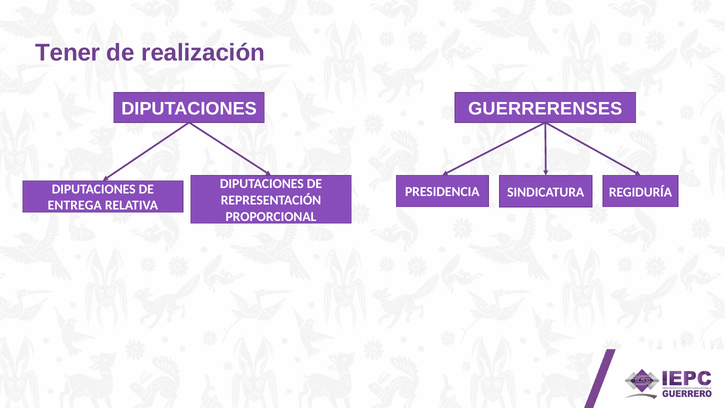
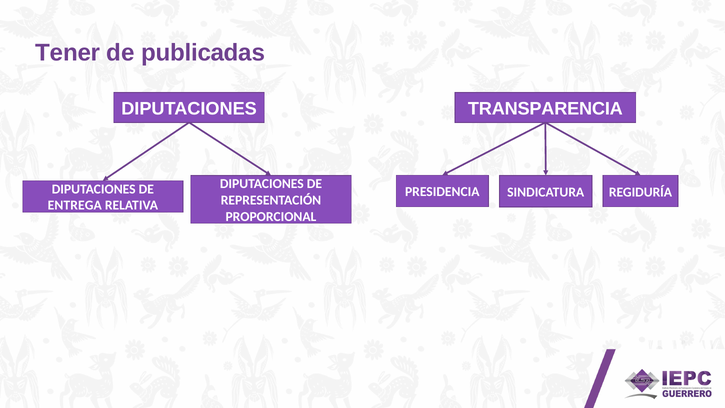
realización: realización -> publicadas (203, 53)
GUERRERENSES: GUERRERENSES -> TRANSPARENCIA (545, 109)
